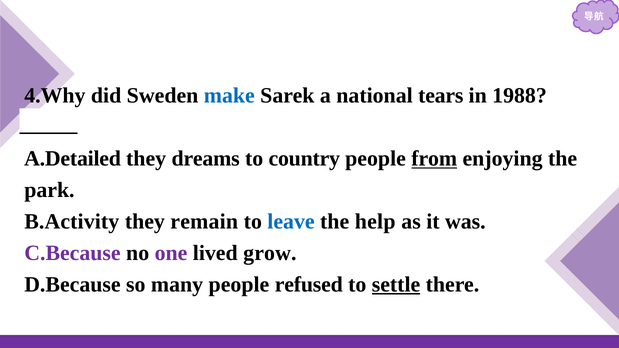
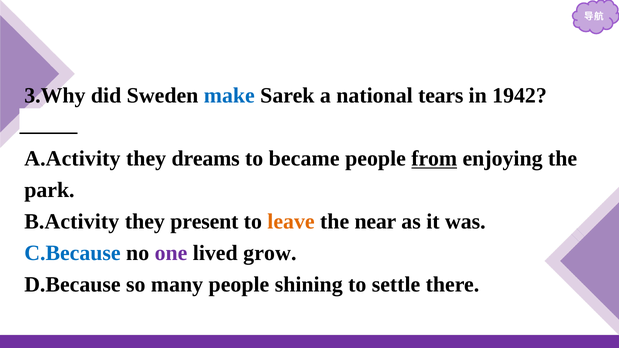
4.Why: 4.Why -> 3.Why (55, 96)
1988: 1988 -> 1942 (520, 96)
A.Detailed: A.Detailed -> A.Activity (72, 159)
country: country -> became (304, 159)
remain: remain -> present (204, 222)
leave colour: blue -> orange (291, 222)
help: help -> near (375, 222)
C.Because colour: purple -> blue (72, 253)
refused: refused -> shining (309, 284)
settle underline: present -> none (396, 284)
